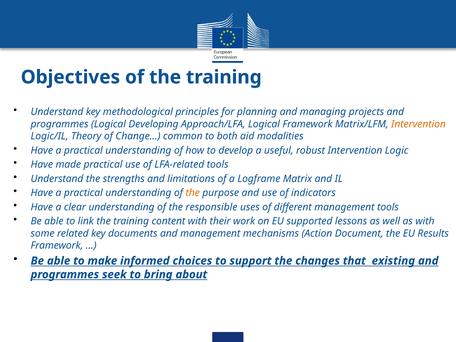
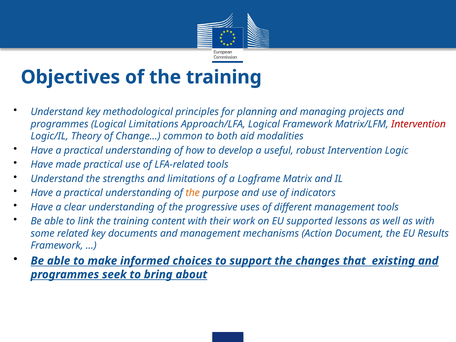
Logical Developing: Developing -> Limitations (153, 124)
Intervention colour: orange -> red (418, 124)
responsible: responsible -> progressive (211, 207)
